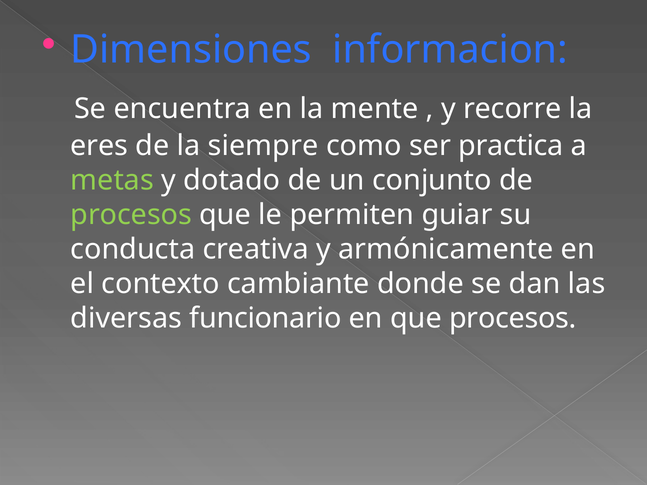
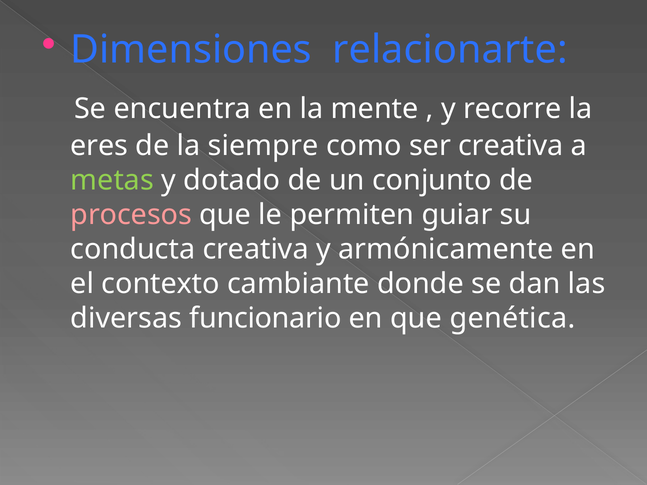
informacion: informacion -> relacionarte (450, 50)
ser practica: practica -> creativa (511, 146)
procesos colour: light green -> pink (131, 215)
que procesos: procesos -> genética (512, 318)
